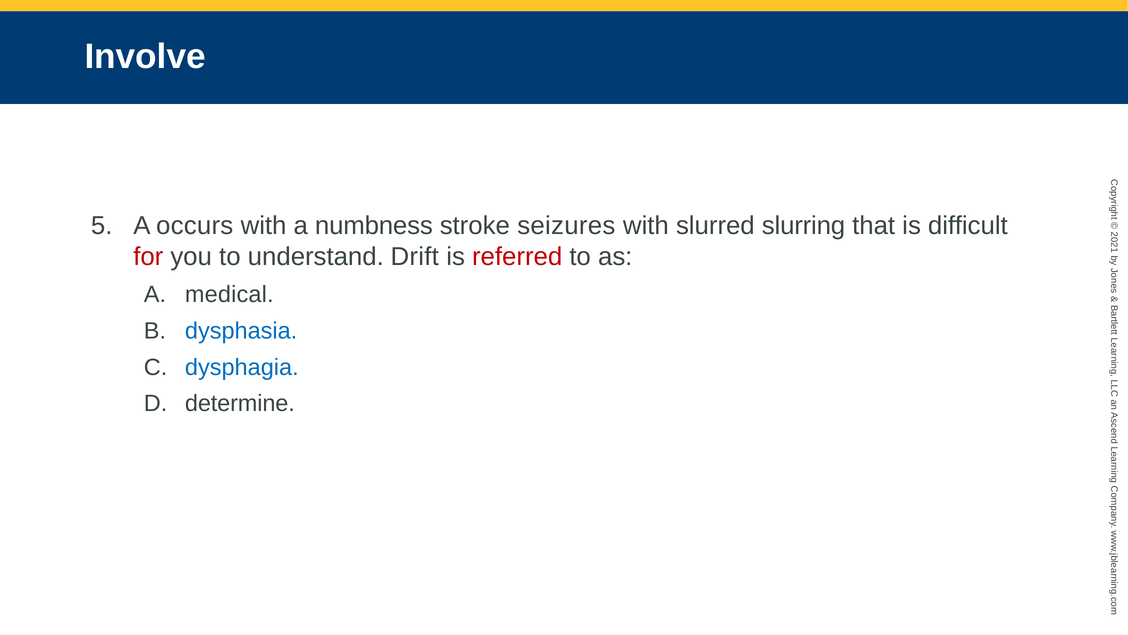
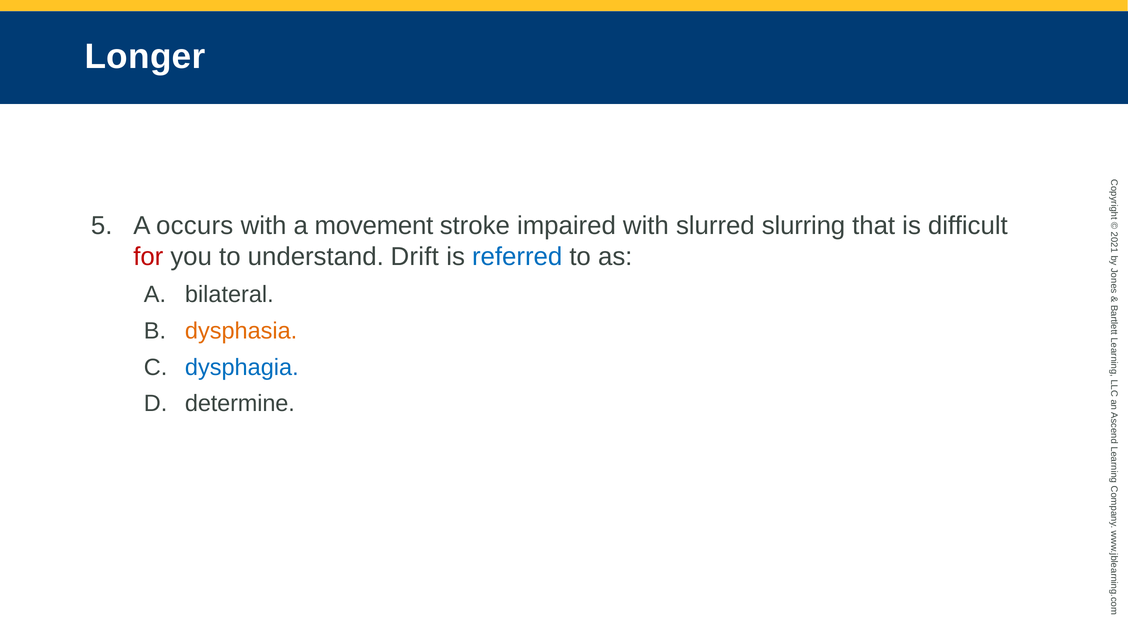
Involve: Involve -> Longer (145, 57)
numbness: numbness -> movement (374, 225)
seizures: seizures -> impaired (566, 225)
referred colour: red -> blue (517, 256)
medical: medical -> bilateral (229, 294)
dysphasia colour: blue -> orange (241, 331)
